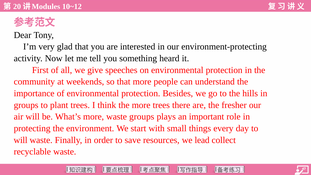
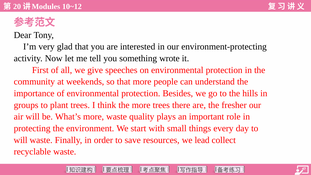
heard: heard -> wrote (169, 58)
waste groups: groups -> quality (142, 117)
